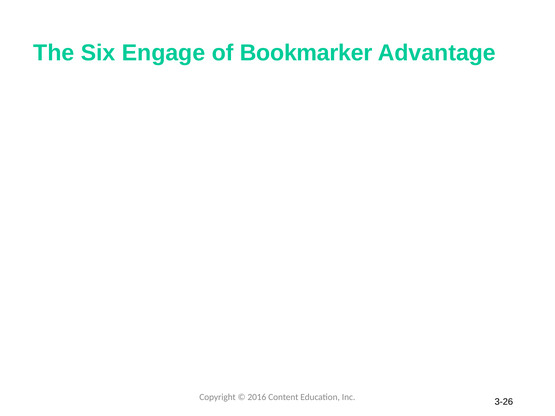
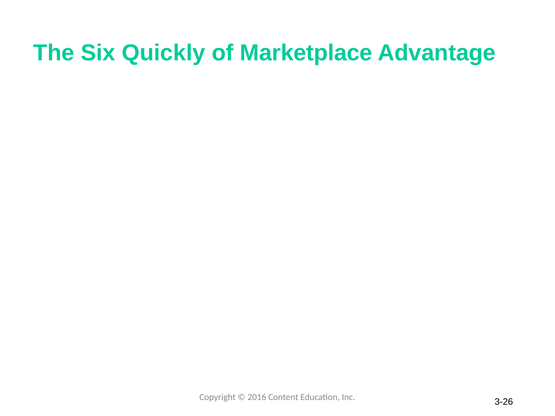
Engage: Engage -> Quickly (164, 53)
Bookmarker: Bookmarker -> Marketplace (306, 53)
